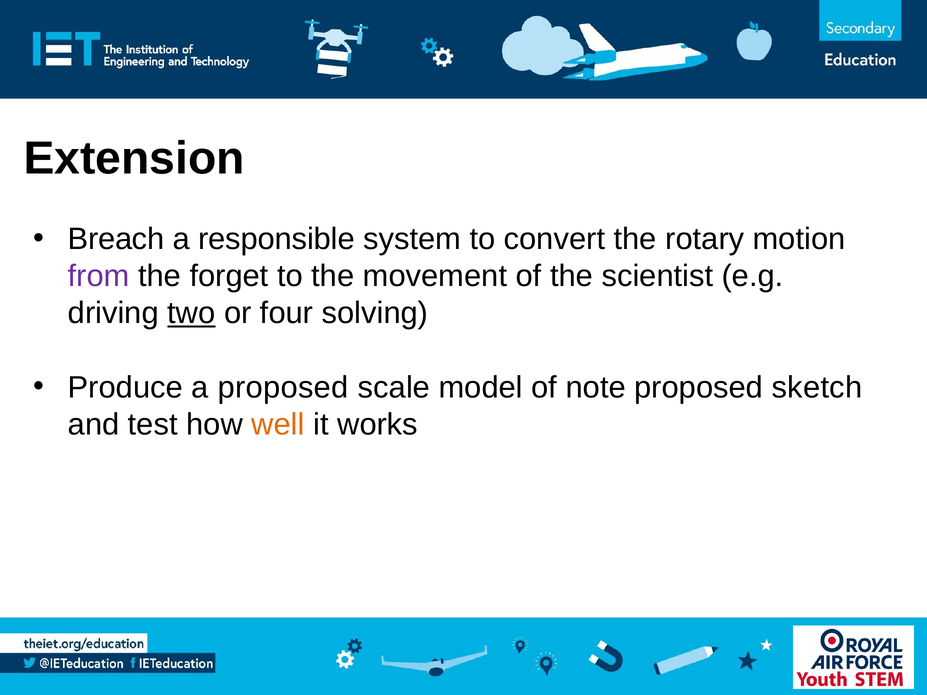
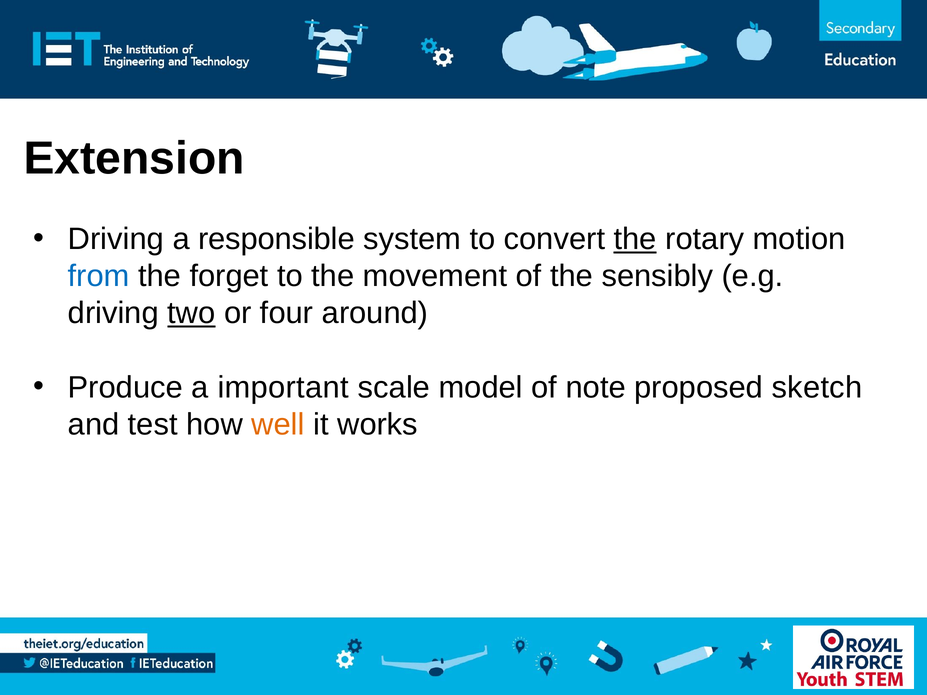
Breach: Breach -> Driving (116, 239)
the underline: none -> present (635, 239)
from colour: purple -> blue (99, 276)
scientist: scientist -> sensibly (657, 276)
solving: solving -> around (375, 313)
a proposed: proposed -> important (283, 388)
